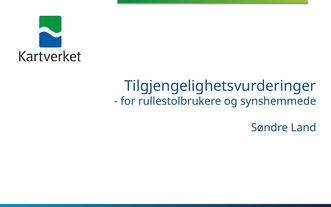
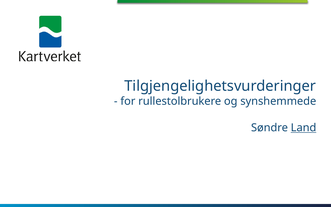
Land underline: none -> present (304, 128)
